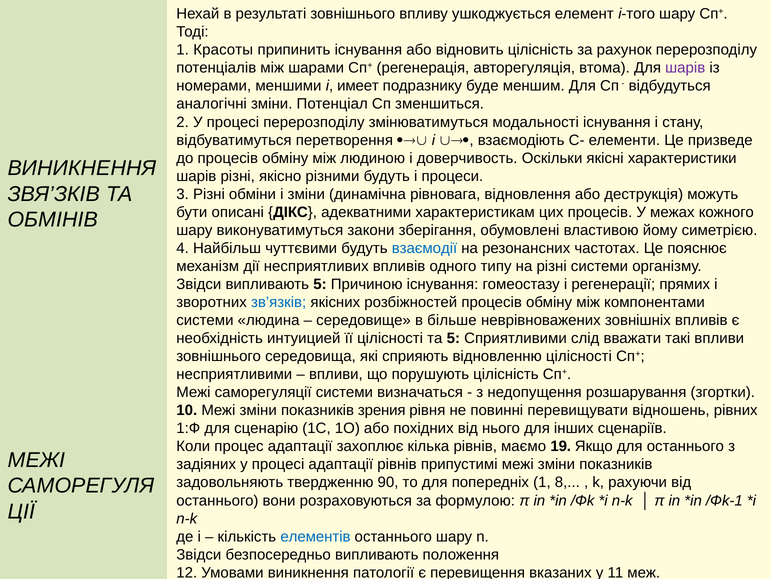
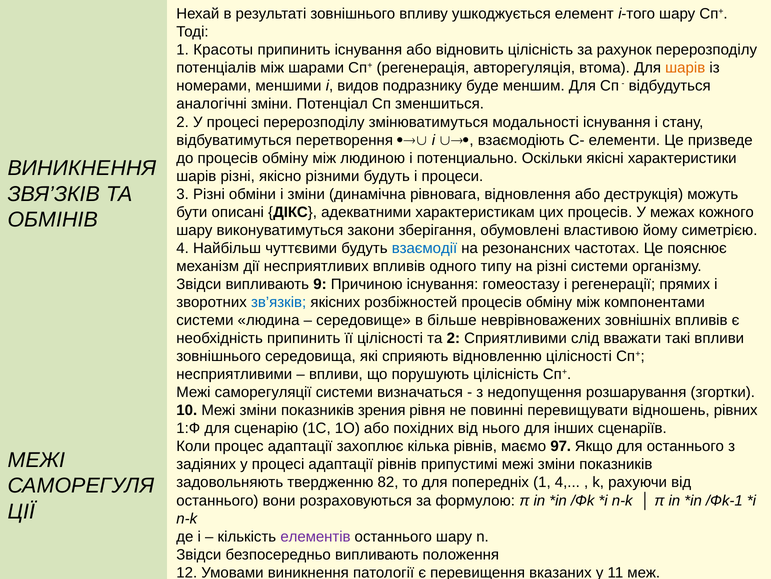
шарів colour: purple -> orange (685, 68)
имеет: имеет -> видов (358, 86)
доверчивость: доверчивость -> потенциально (467, 158)
випливають 5: 5 -> 9 (320, 284)
необхідність интуицией: интуицией -> припинить (304, 338)
та 5: 5 -> 2 (453, 338)
19: 19 -> 97 (561, 446)
90: 90 -> 82 (388, 482)
1 8: 8 -> 4 (567, 482)
елементів colour: blue -> purple (315, 536)
